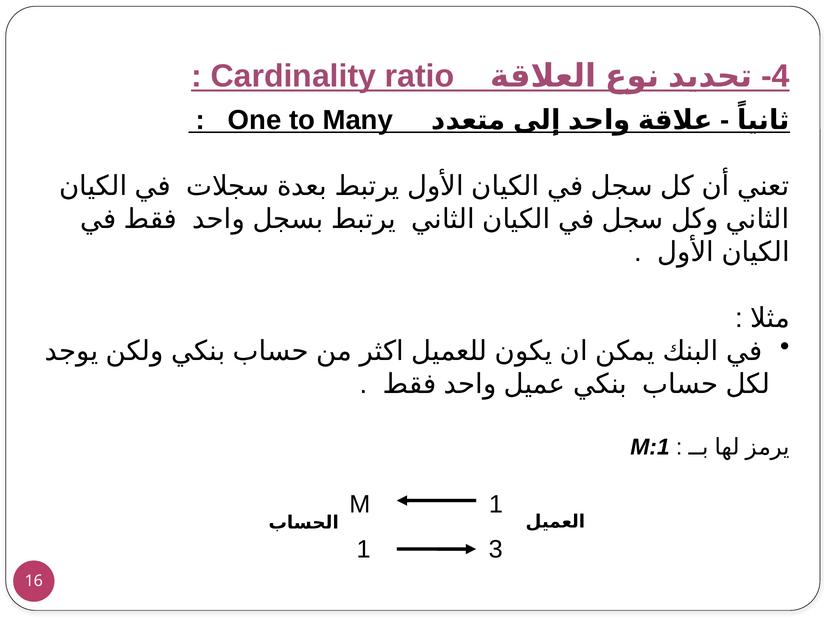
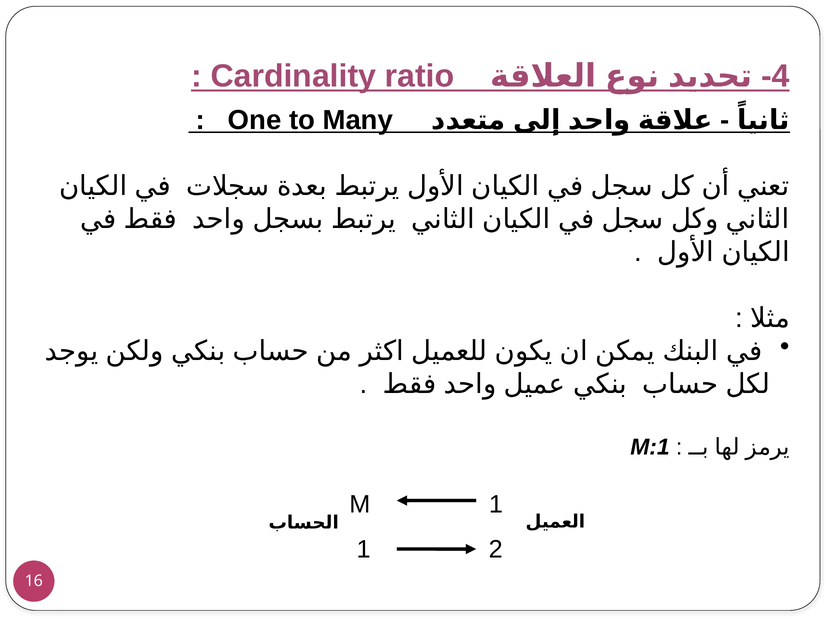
3: 3 -> 2 (496, 550)
